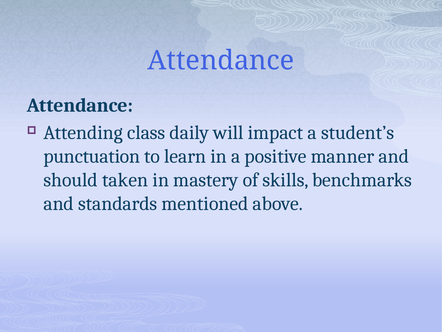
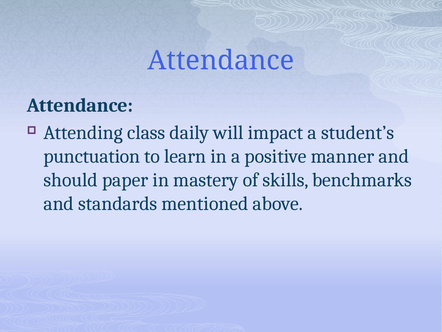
taken: taken -> paper (125, 180)
